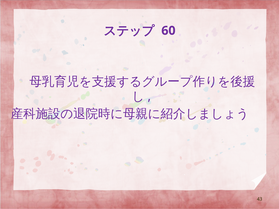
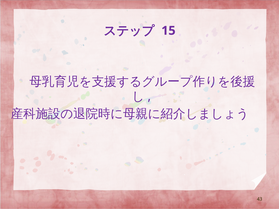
60: 60 -> 15 (168, 31)
